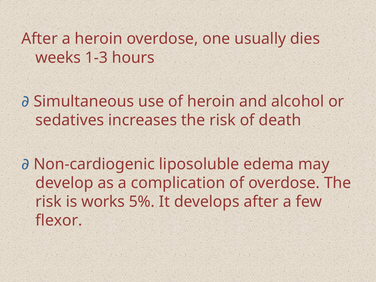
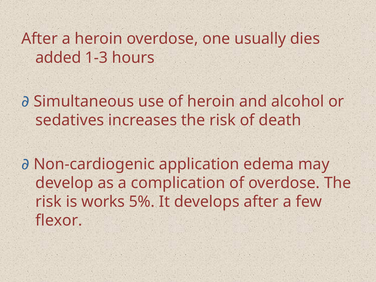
weeks: weeks -> added (58, 58)
liposoluble: liposoluble -> application (199, 164)
